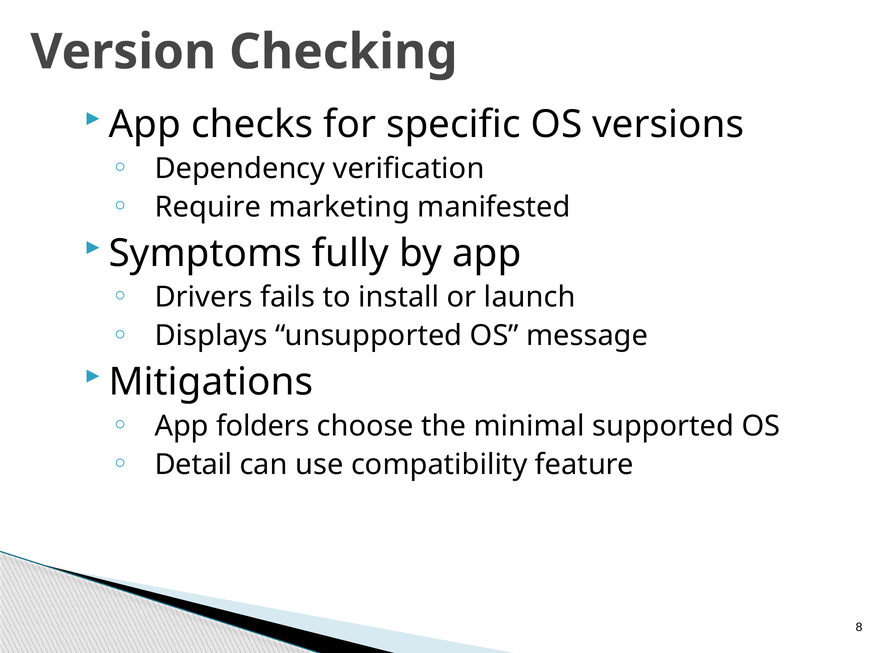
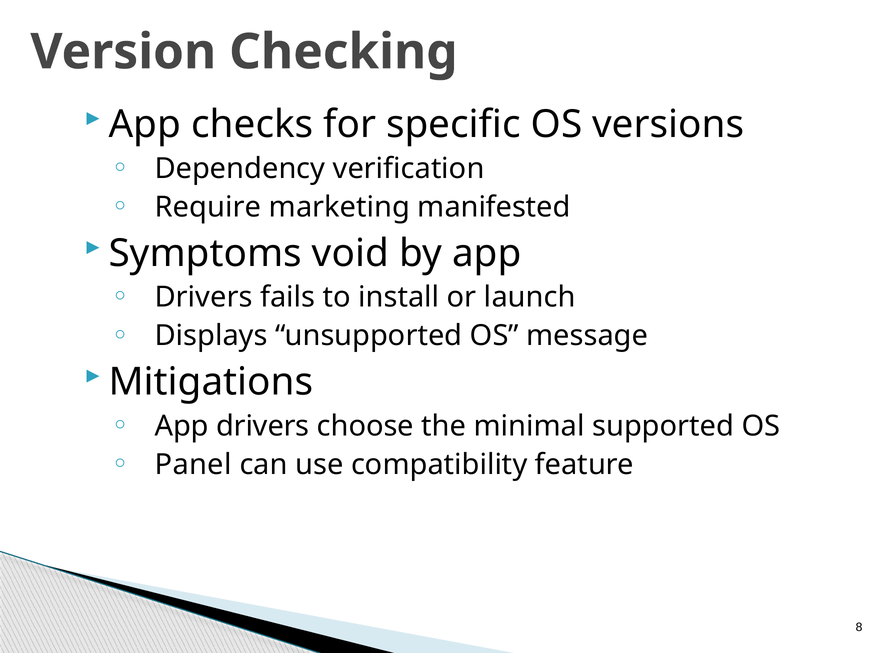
fully: fully -> void (351, 253)
App folders: folders -> drivers (263, 426)
Detail: Detail -> Panel (193, 465)
